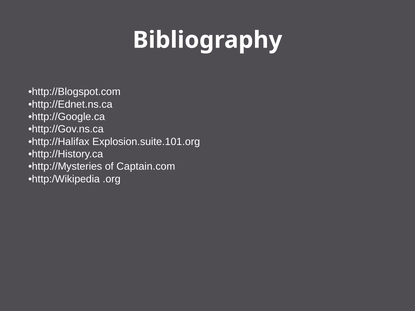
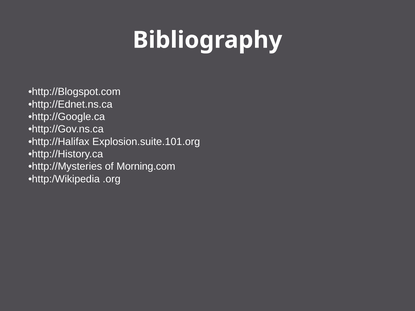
Captain.com: Captain.com -> Morning.com (146, 167)
